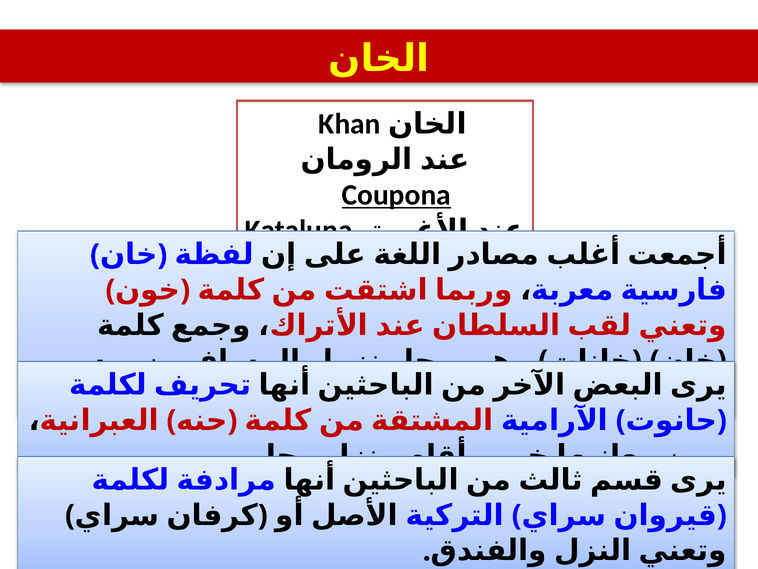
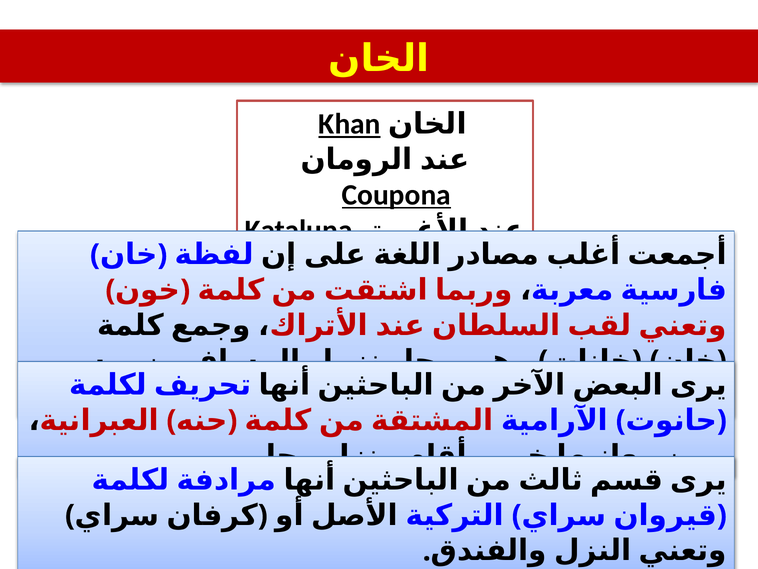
Khan underline: none -> present (350, 124)
